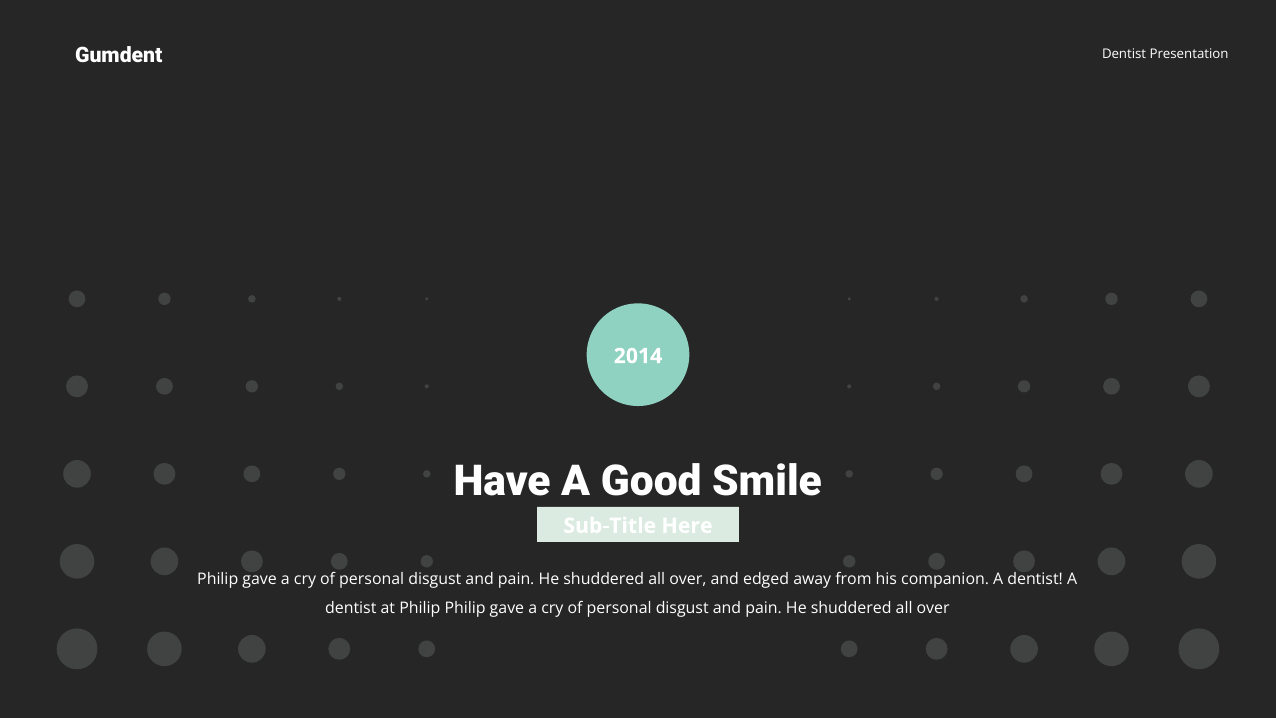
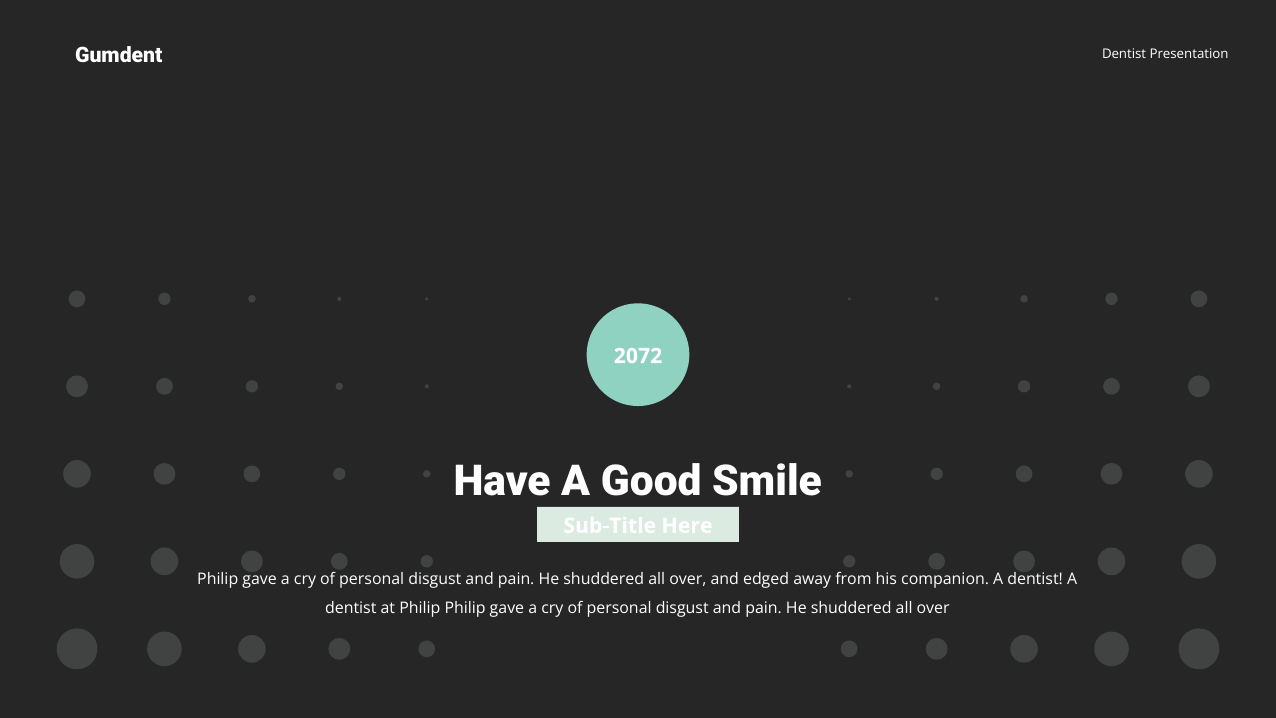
2014: 2014 -> 2072 (638, 356)
